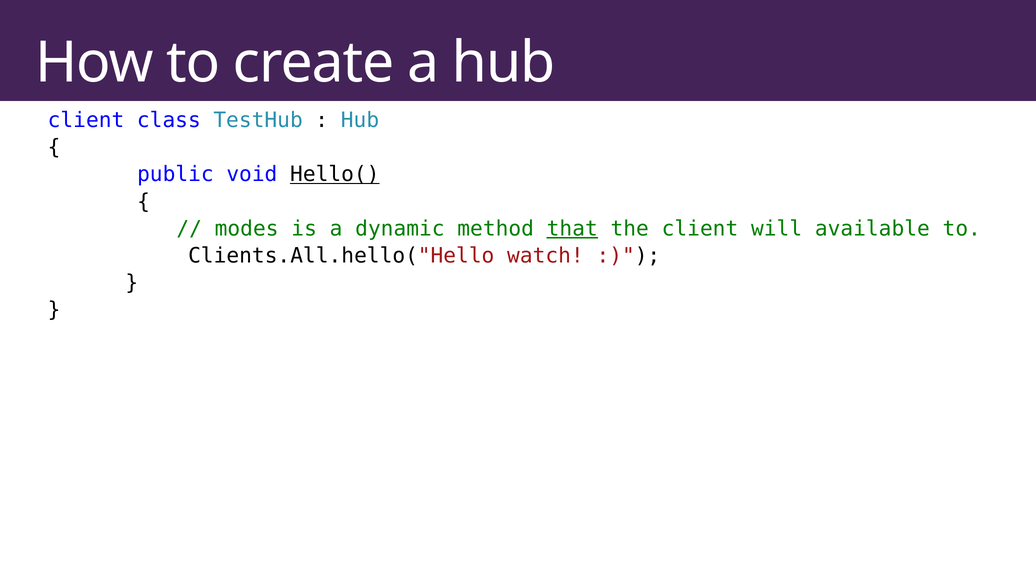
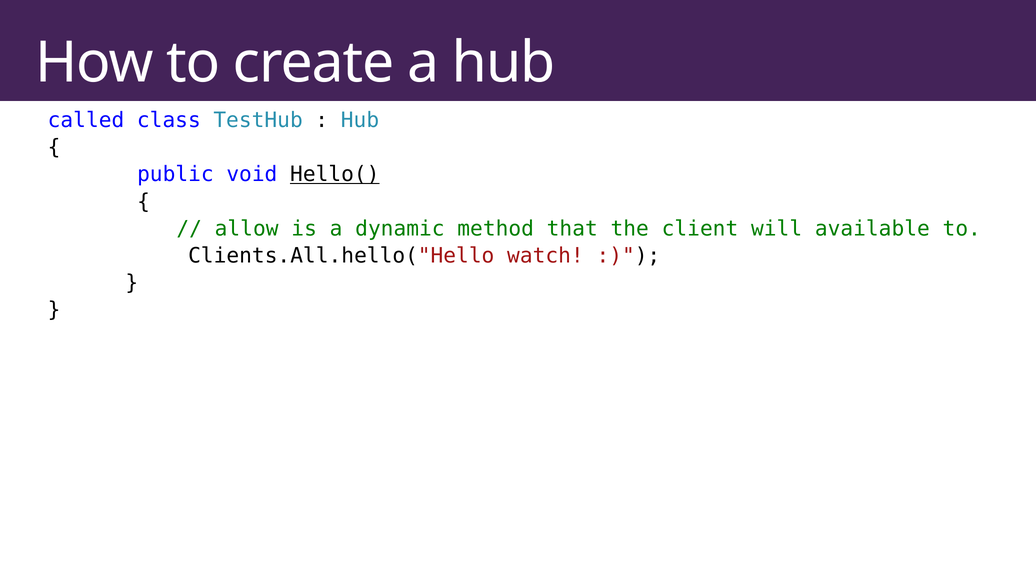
client: client -> called (86, 120)
modes: modes -> allow (247, 229)
that underline: present -> none (572, 229)
